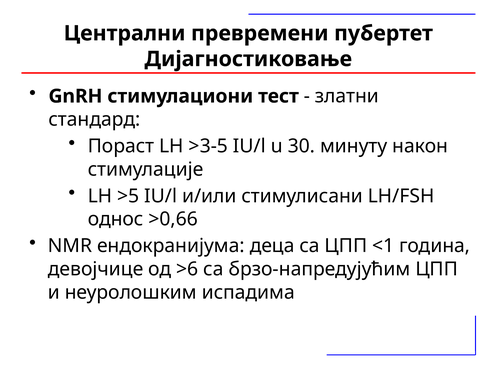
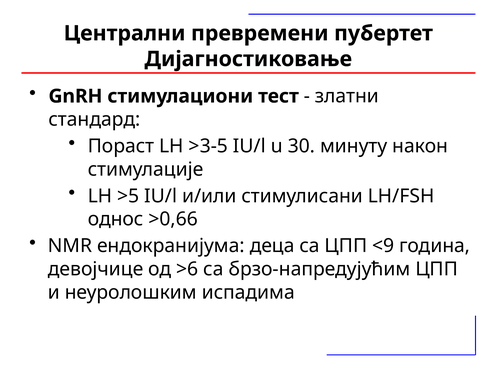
<1: <1 -> <9 (383, 246)
